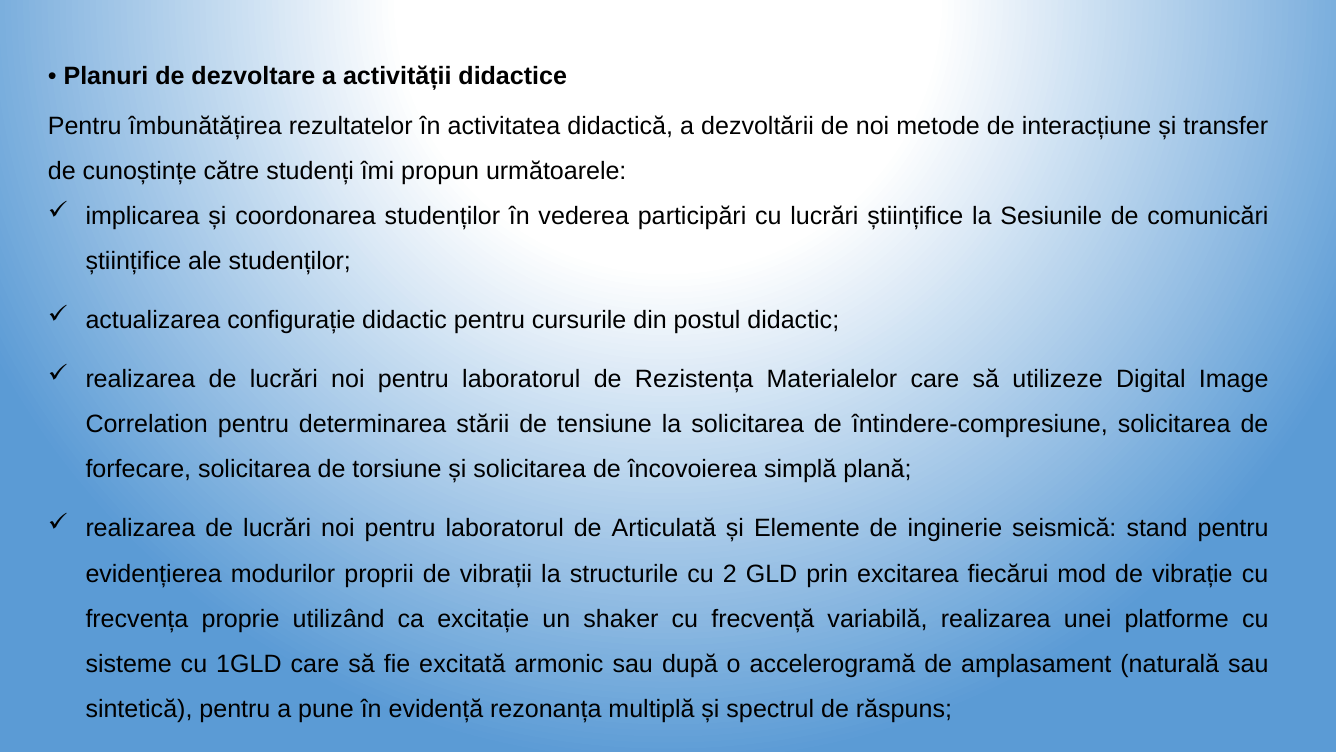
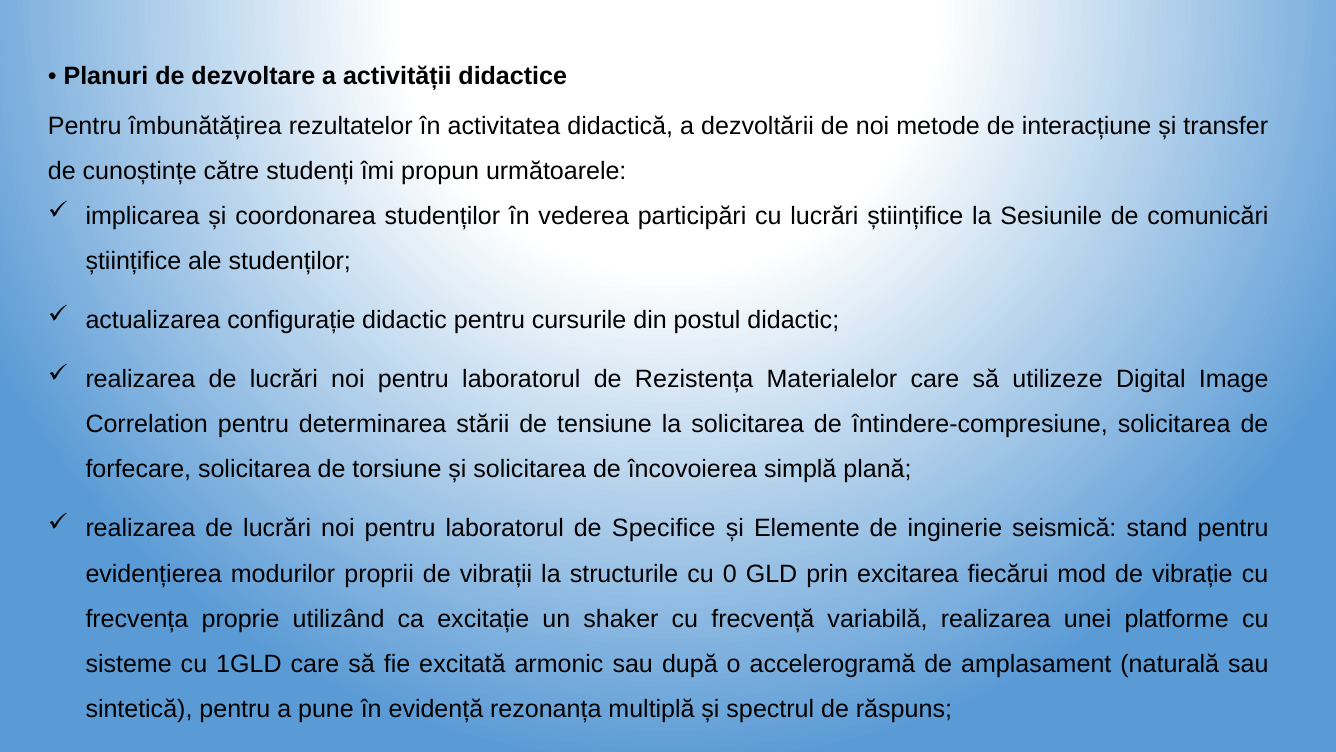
Articulată: Articulată -> Specifice (664, 528)
2: 2 -> 0 (730, 573)
